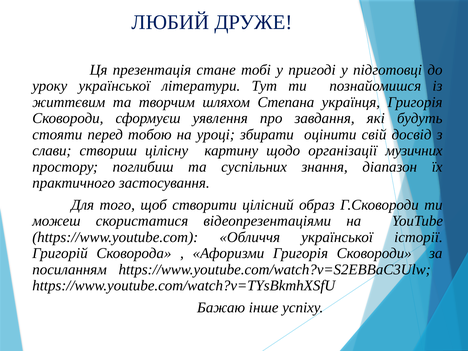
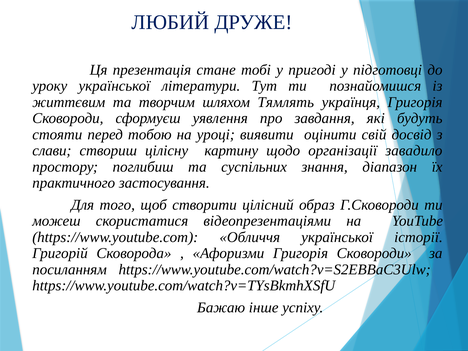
Степана: Степана -> Тямлять (286, 102)
збирати: збирати -> виявити (267, 134)
музичних: музичних -> завадило (414, 151)
